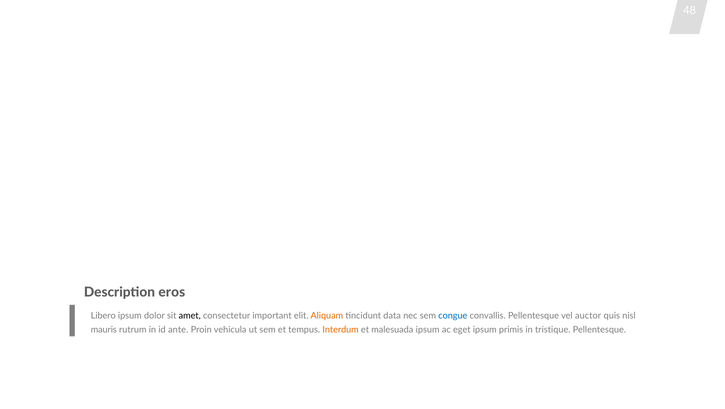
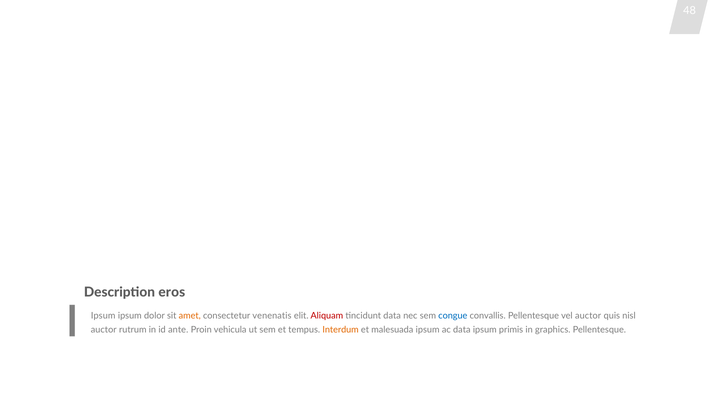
Libero: Libero -> Ipsum (103, 316)
amet colour: black -> orange (190, 316)
important: important -> venenatis (272, 316)
Aliquam colour: orange -> red (327, 316)
mauris: mauris -> auctor (104, 330)
ac eget: eget -> data (462, 330)
tristique: tristique -> graphics (553, 330)
